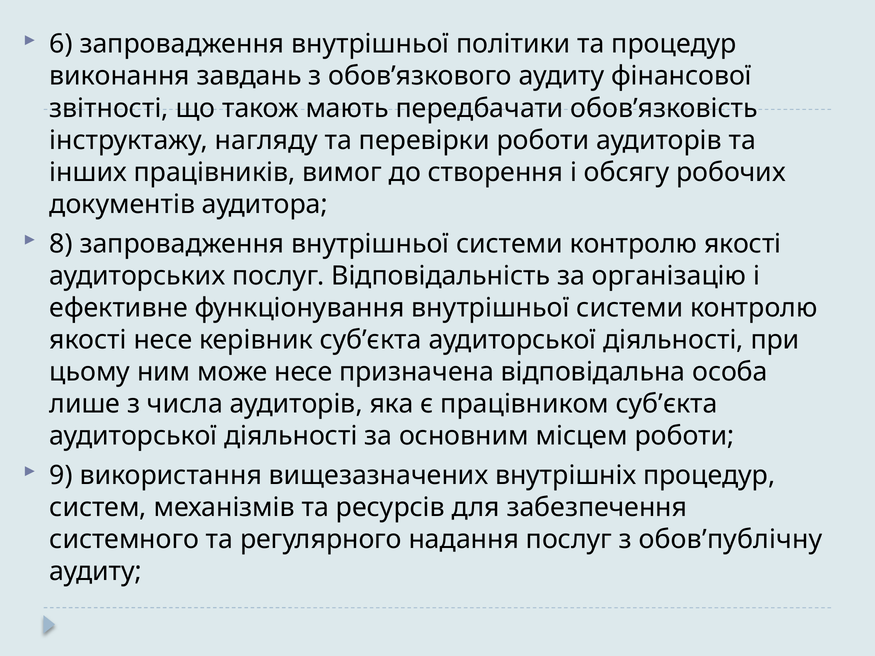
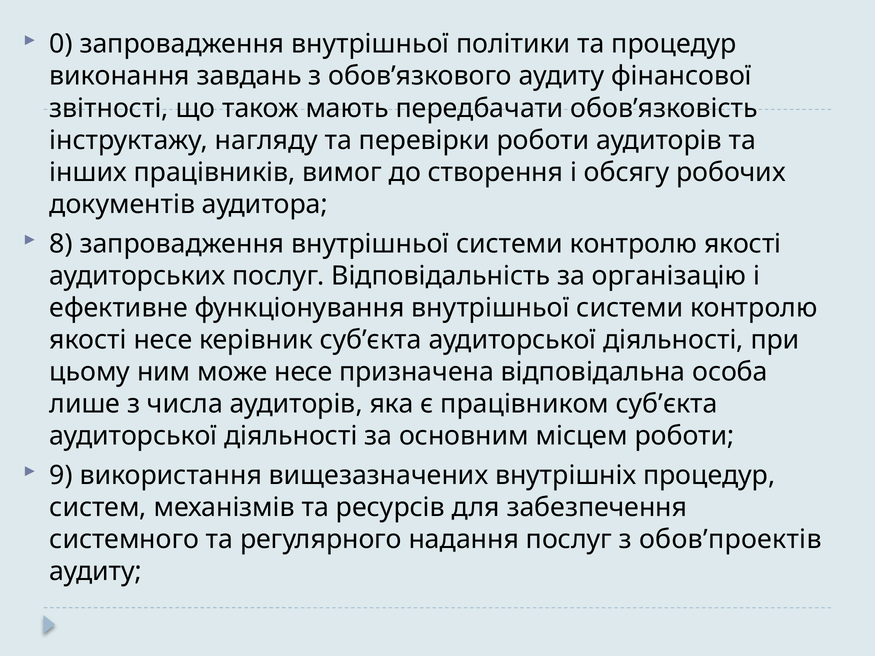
6: 6 -> 0 (61, 44)
обов’публічну: обов’публічну -> обов’проектів (730, 540)
